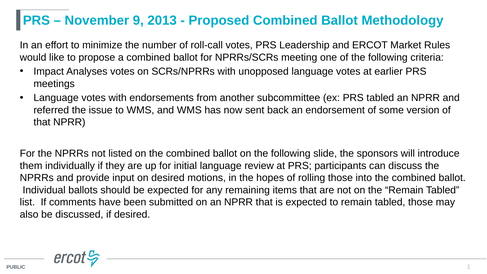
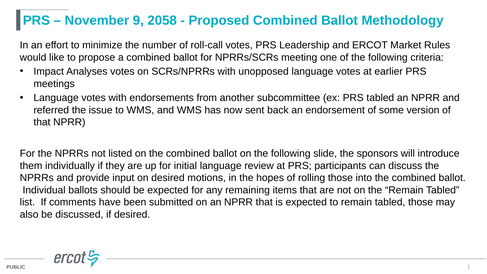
2013: 2013 -> 2058 (162, 20)
